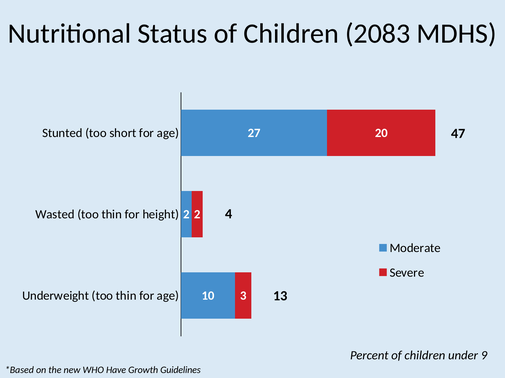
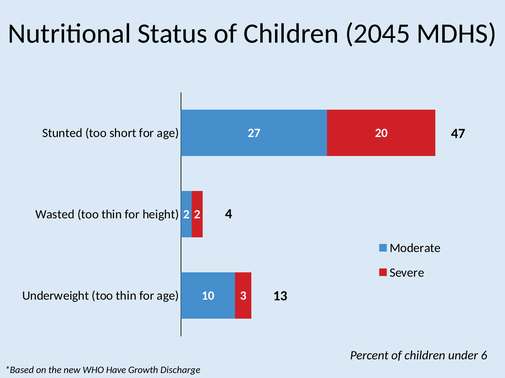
2083: 2083 -> 2045 (378, 34)
9: 9 -> 6 (484, 356)
Guidelines: Guidelines -> Discharge (180, 371)
